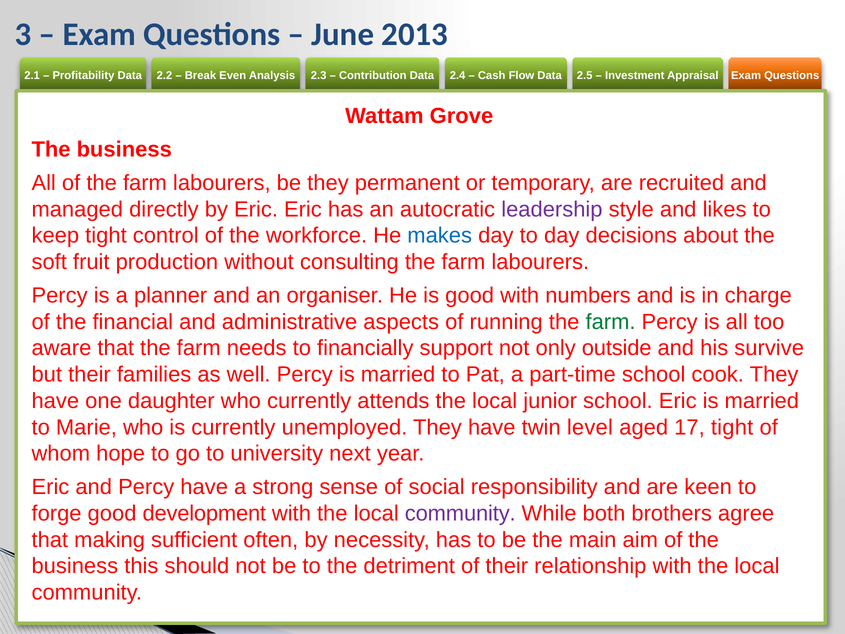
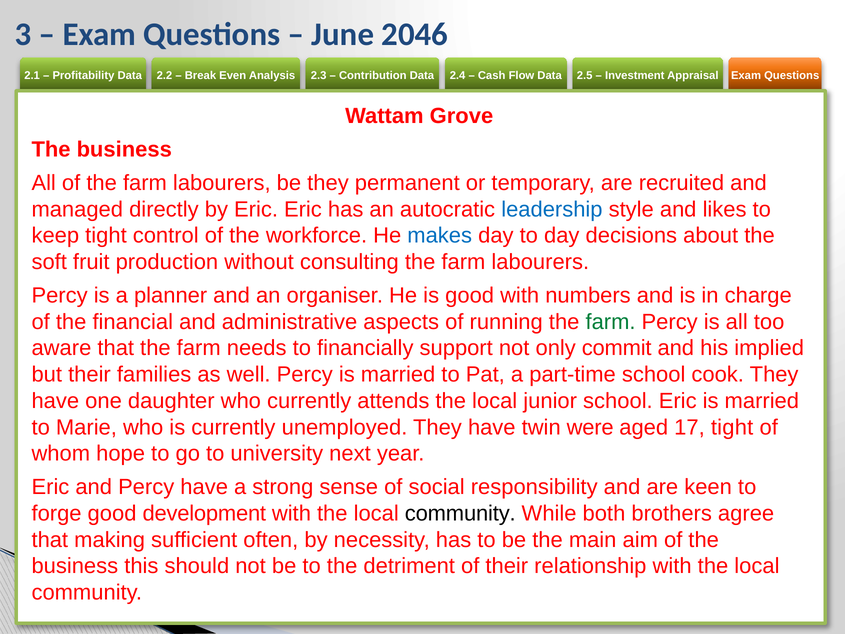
2013: 2013 -> 2046 (415, 34)
leadership colour: purple -> blue (552, 209)
outside: outside -> commit (617, 348)
survive: survive -> implied (769, 348)
level: level -> were (590, 427)
community colour: purple -> black (460, 513)
